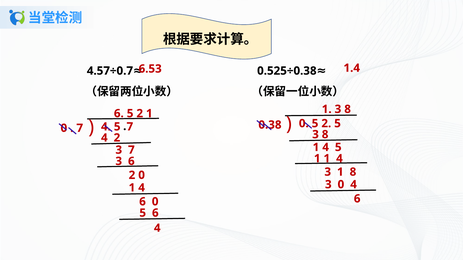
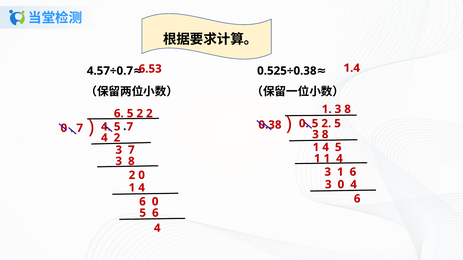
2 1: 1 -> 2 (149, 114)
6: 6 -> 8 (131, 161)
1 8: 8 -> 6 (353, 172)
